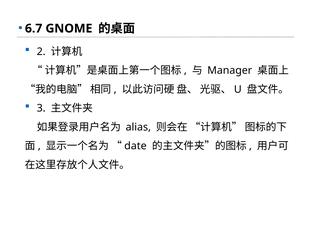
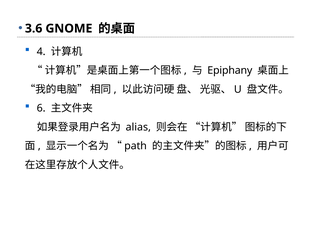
6.7: 6.7 -> 3.6 (34, 28)
2: 2 -> 4 (41, 52)
Manager: Manager -> Epiphany (230, 71)
3: 3 -> 6 (41, 108)
date: date -> path (136, 146)
